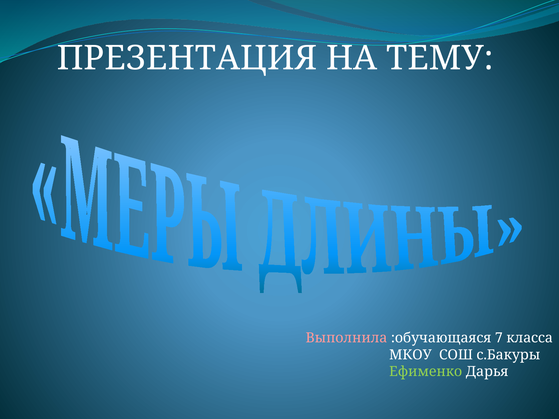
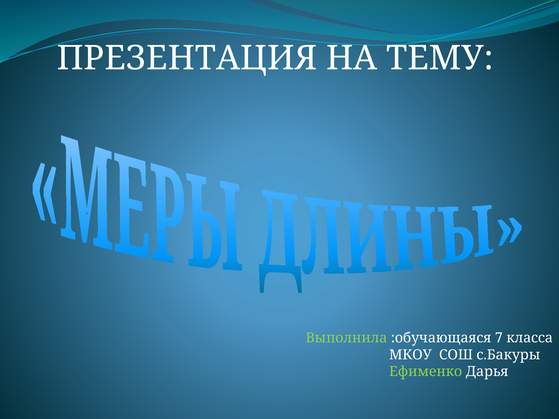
Выполнила colour: pink -> light green (346, 338)
